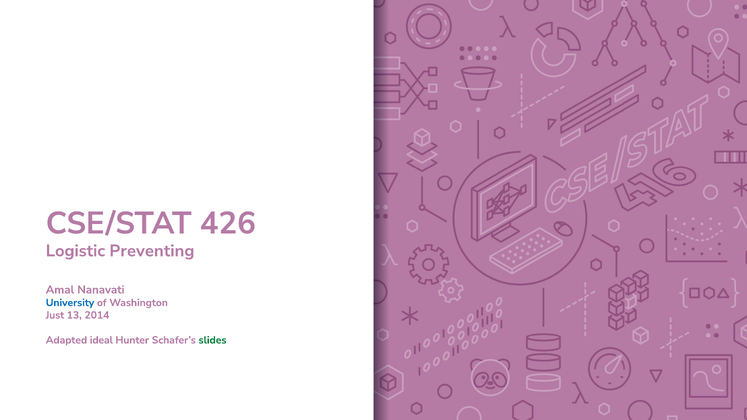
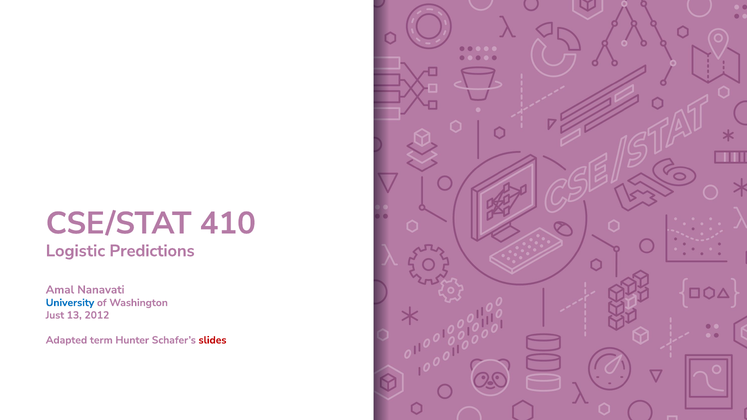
426: 426 -> 410 (228, 223)
Preventing: Preventing -> Predictions (152, 251)
2014: 2014 -> 2012 (97, 315)
ideal: ideal -> term (101, 340)
slides colour: green -> red (212, 340)
